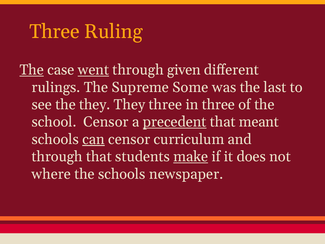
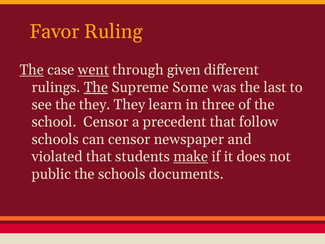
Three: Three -> Favor (54, 31)
The underline: none -> present (96, 87)
They three: three -> learn (165, 104)
precedent underline: present -> none (175, 122)
meant: meant -> follow (259, 122)
can underline: present -> none (94, 139)
curriculum: curriculum -> newspaper (189, 139)
through: through -> violated (57, 156)
where: where -> public (51, 174)
newspaper: newspaper -> documents (186, 174)
